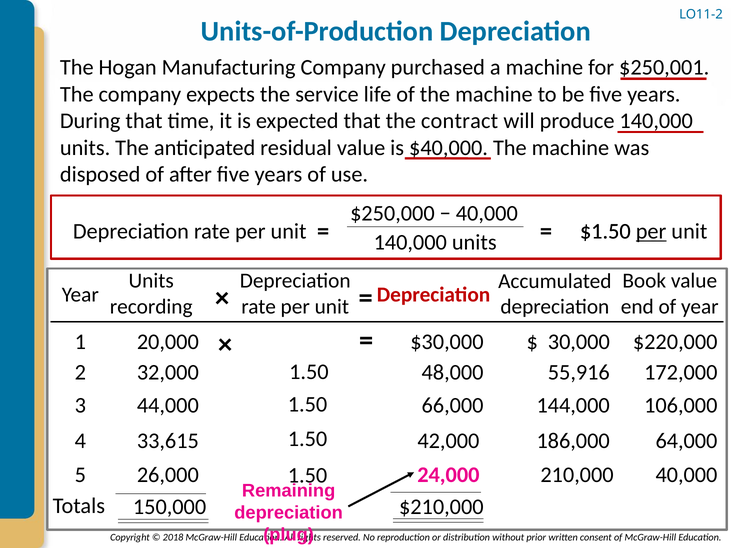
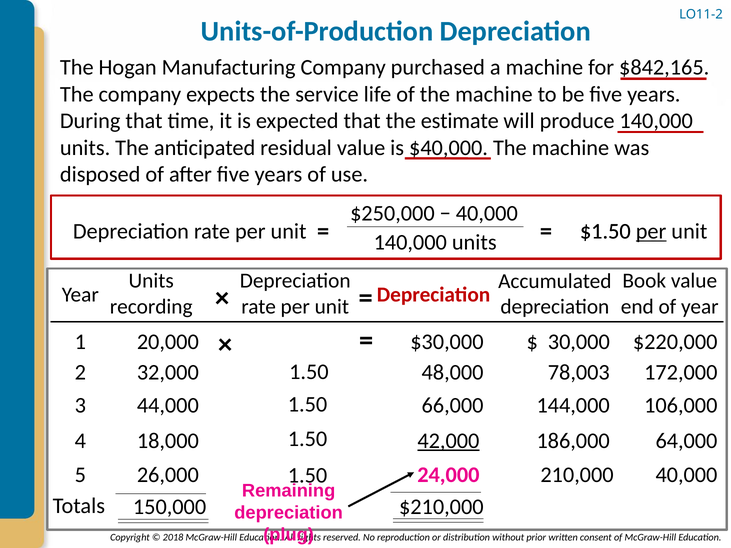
$250,001: $250,001 -> $842,165 (664, 67)
contract: contract -> estimate (460, 121)
55,916: 55,916 -> 78,003 (579, 373)
33,615: 33,615 -> 18,000 (168, 441)
42,000 underline: none -> present (448, 441)
